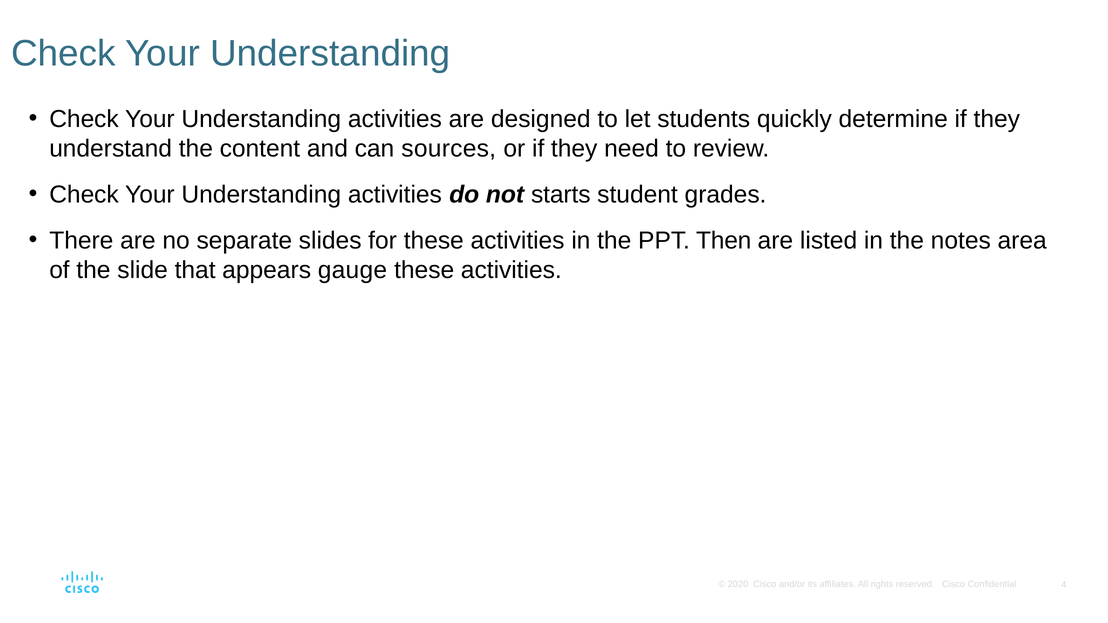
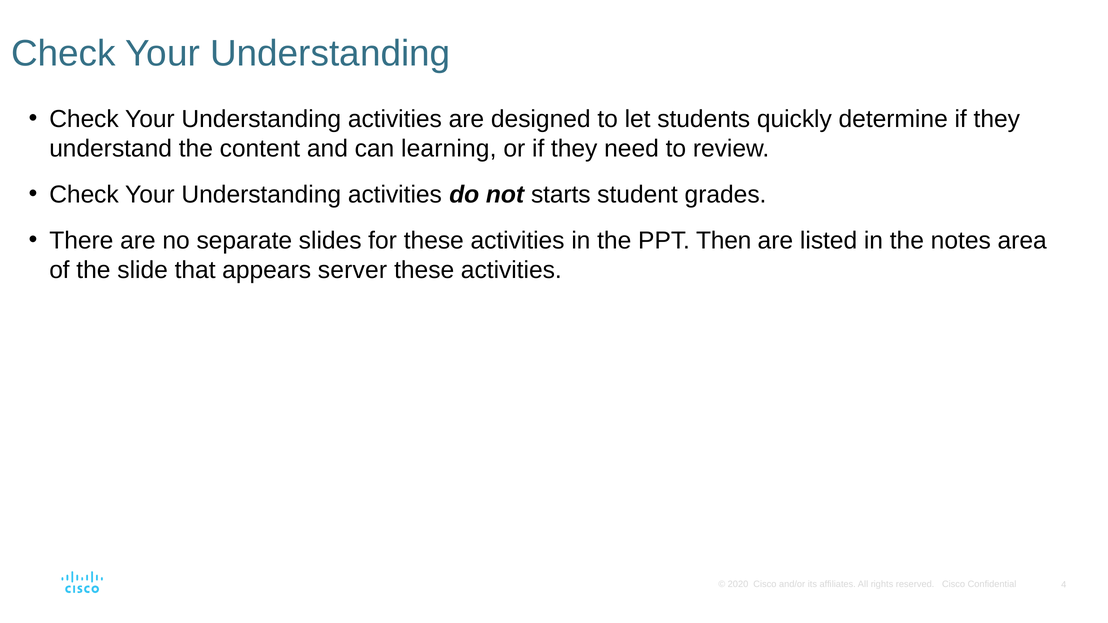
sources: sources -> learning (449, 149)
gauge: gauge -> server (352, 270)
